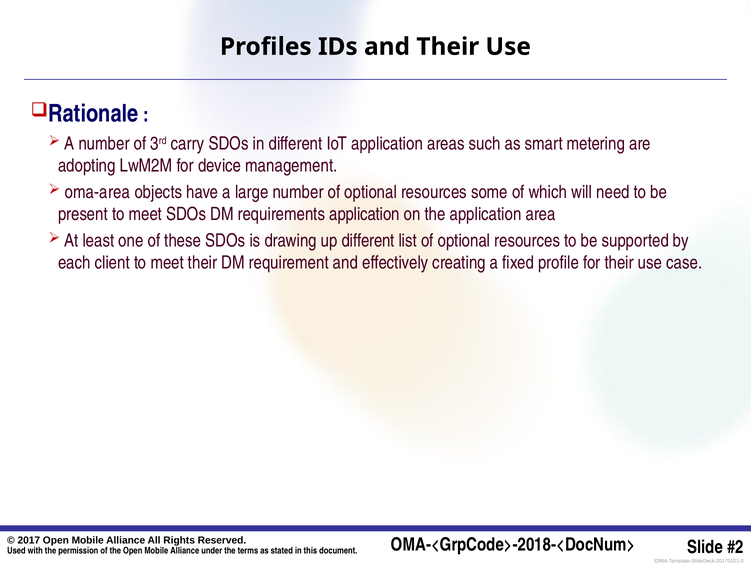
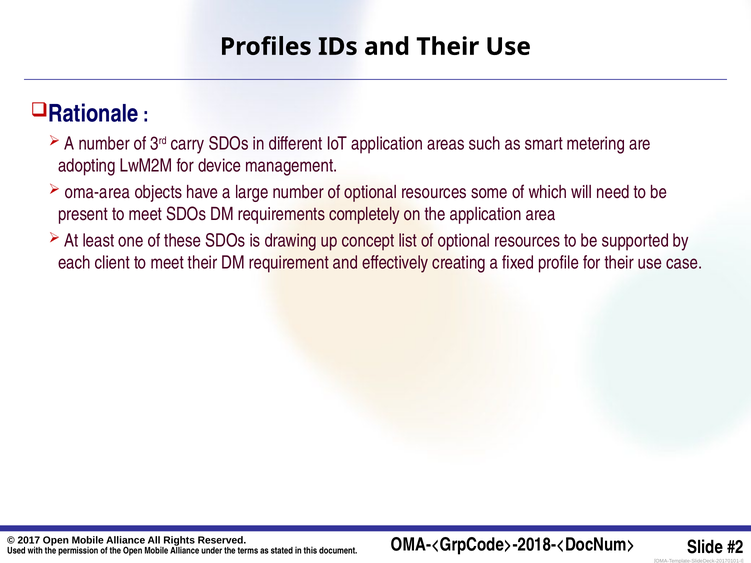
requirements application: application -> completely (365, 214)
up different: different -> concept (368, 241)
